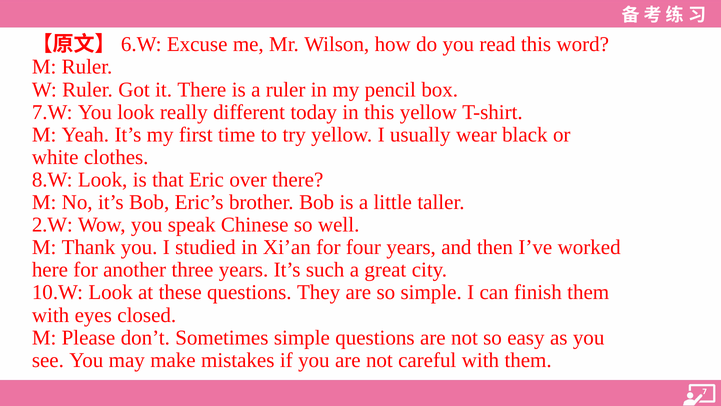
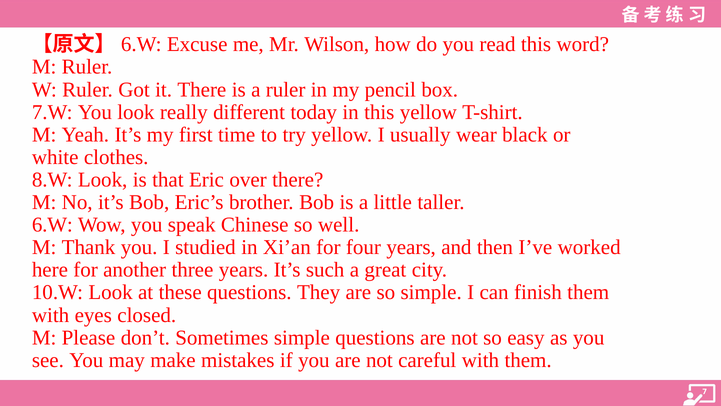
2.W: 2.W -> 6.W (52, 225)
